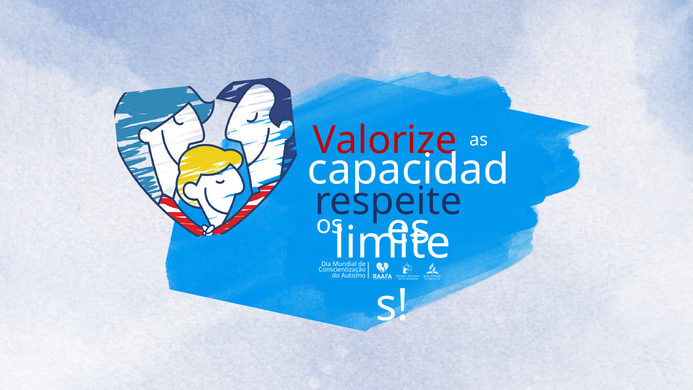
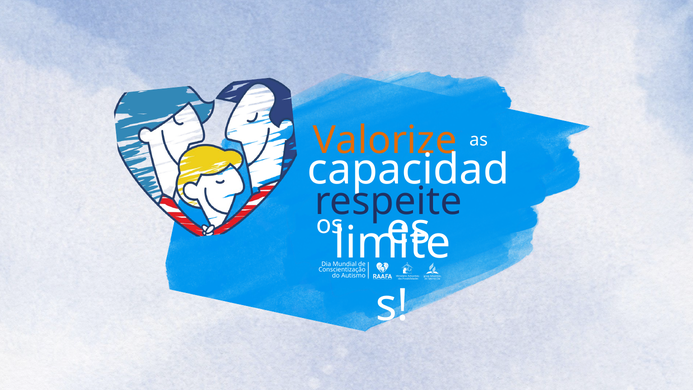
Valorize colour: red -> orange (385, 140)
